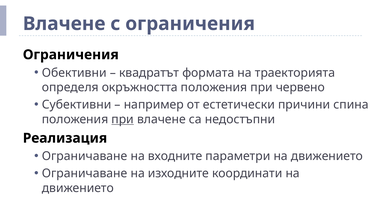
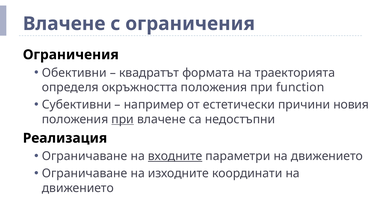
червено: червено -> function (300, 88)
спина: спина -> новия (351, 105)
входните underline: none -> present (175, 156)
